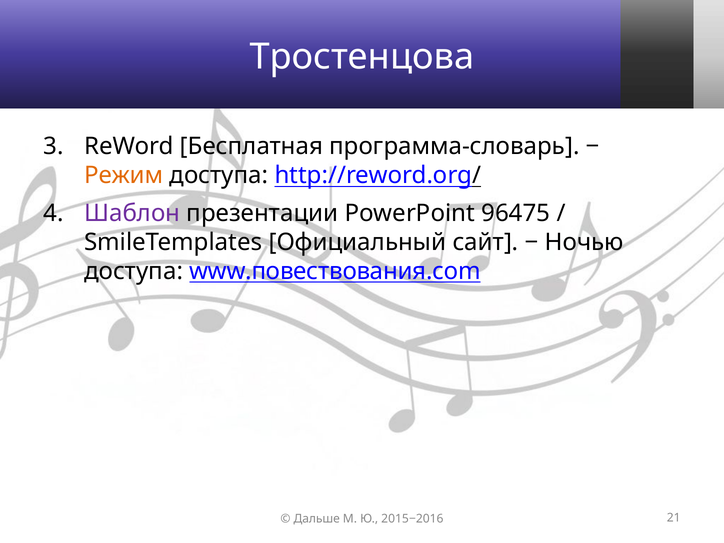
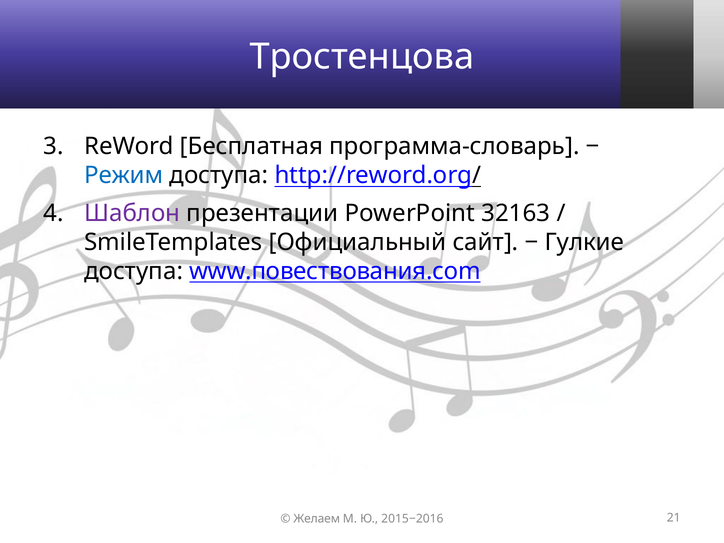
Режим colour: orange -> blue (124, 175)
96475: 96475 -> 32163 (516, 213)
Ночью: Ночью -> Гулкие (584, 242)
Дальше: Дальше -> Желаем (317, 519)
